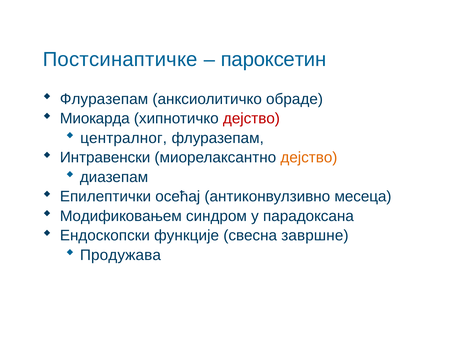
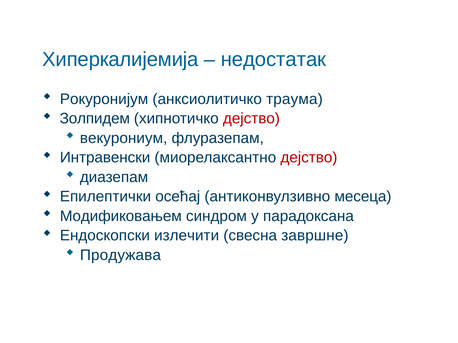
Постсинаптичке: Постсинаптичке -> Хиперкалијемија (120, 59)
пароксетин: пароксетин -> недостатак (273, 59)
Флуразепам: Флуразепам -> Рокуронијум (104, 99)
обраде: обраде -> траума (294, 99)
Миокарда: Миокарда -> Золпидем (95, 119)
централног: централног -> векурониум (124, 138)
дејство colour: orange -> red (309, 158)
функције: функције -> излечити (187, 236)
